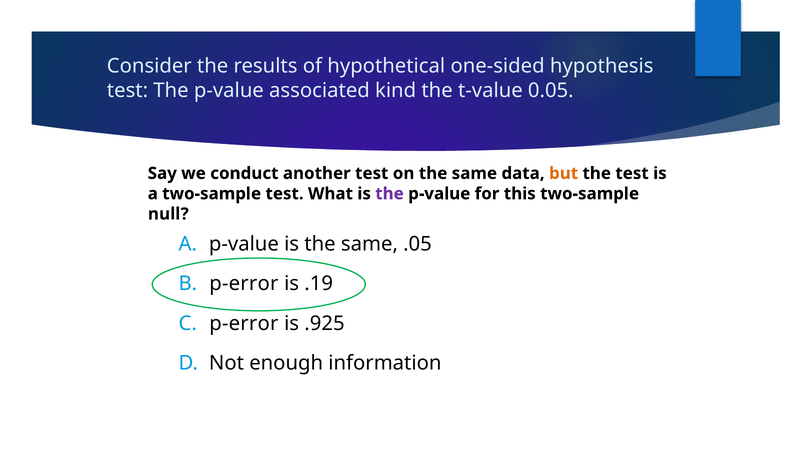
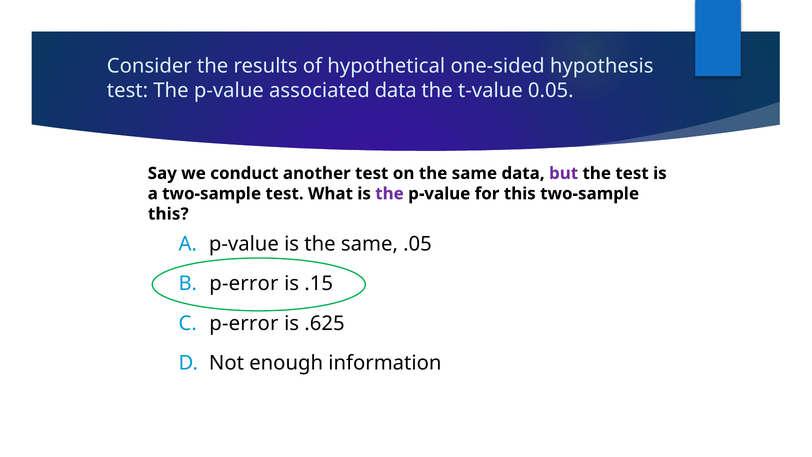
associated kind: kind -> data (396, 90)
but colour: orange -> purple (564, 173)
null: null -> this (168, 214)
.19: .19 -> .15 (319, 284)
.925: .925 -> .625 (325, 323)
